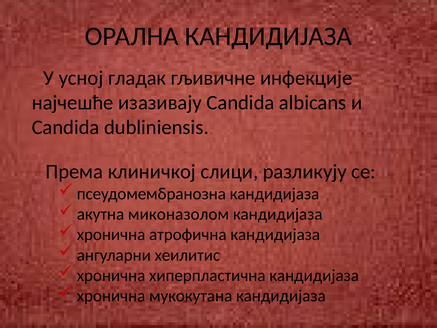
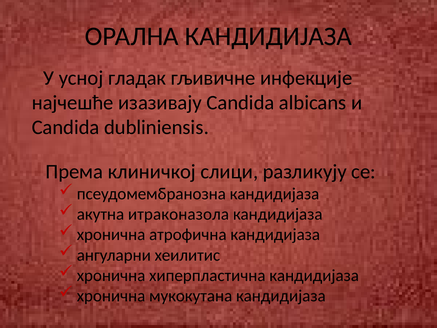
миконазолом: миконазолом -> итраконазола (179, 214)
